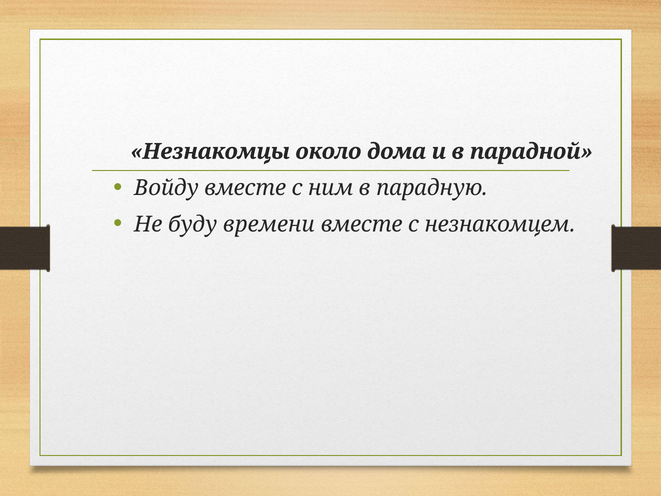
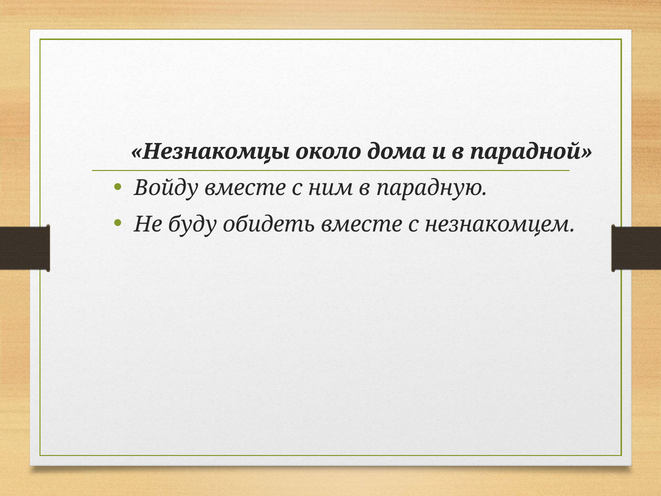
времени: времени -> обидеть (269, 224)
